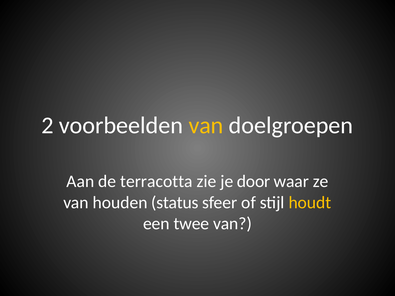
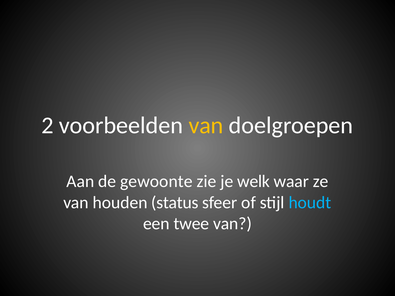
terracotta: terracotta -> gewoonte (156, 182)
door: door -> welk (254, 182)
houdt colour: yellow -> light blue (310, 203)
